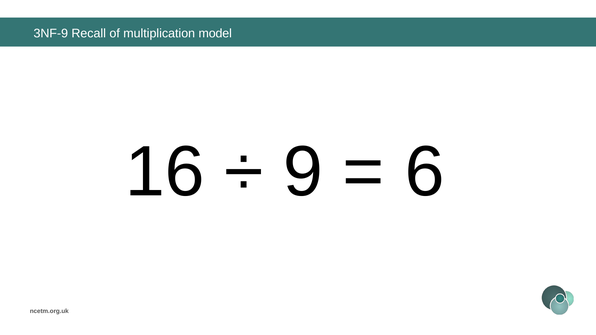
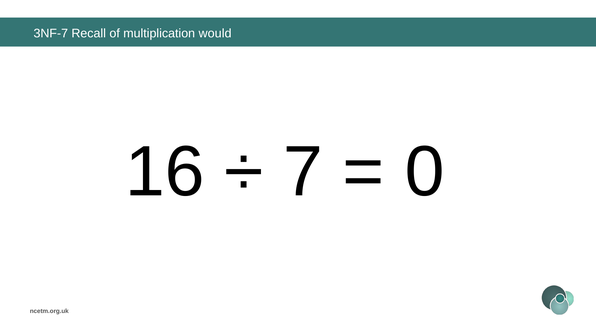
3NF-9: 3NF-9 -> 3NF-7 (51, 33)
model: model -> would (215, 33)
9: 9 -> 7 (303, 172)
6: 6 -> 0 (425, 172)
